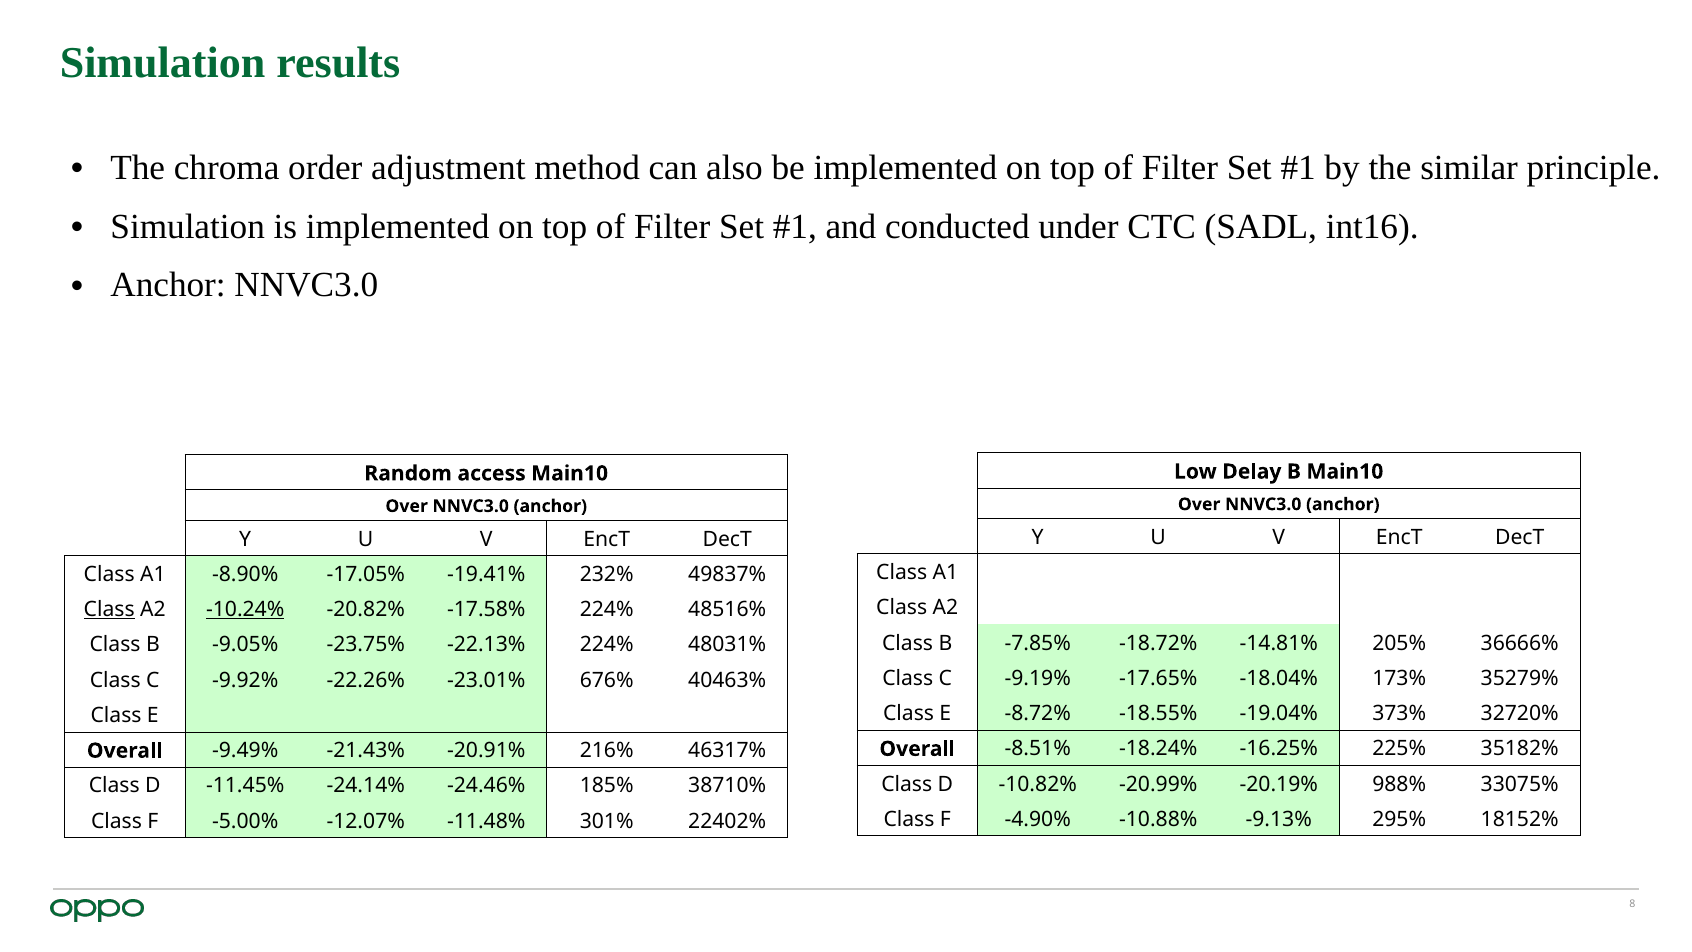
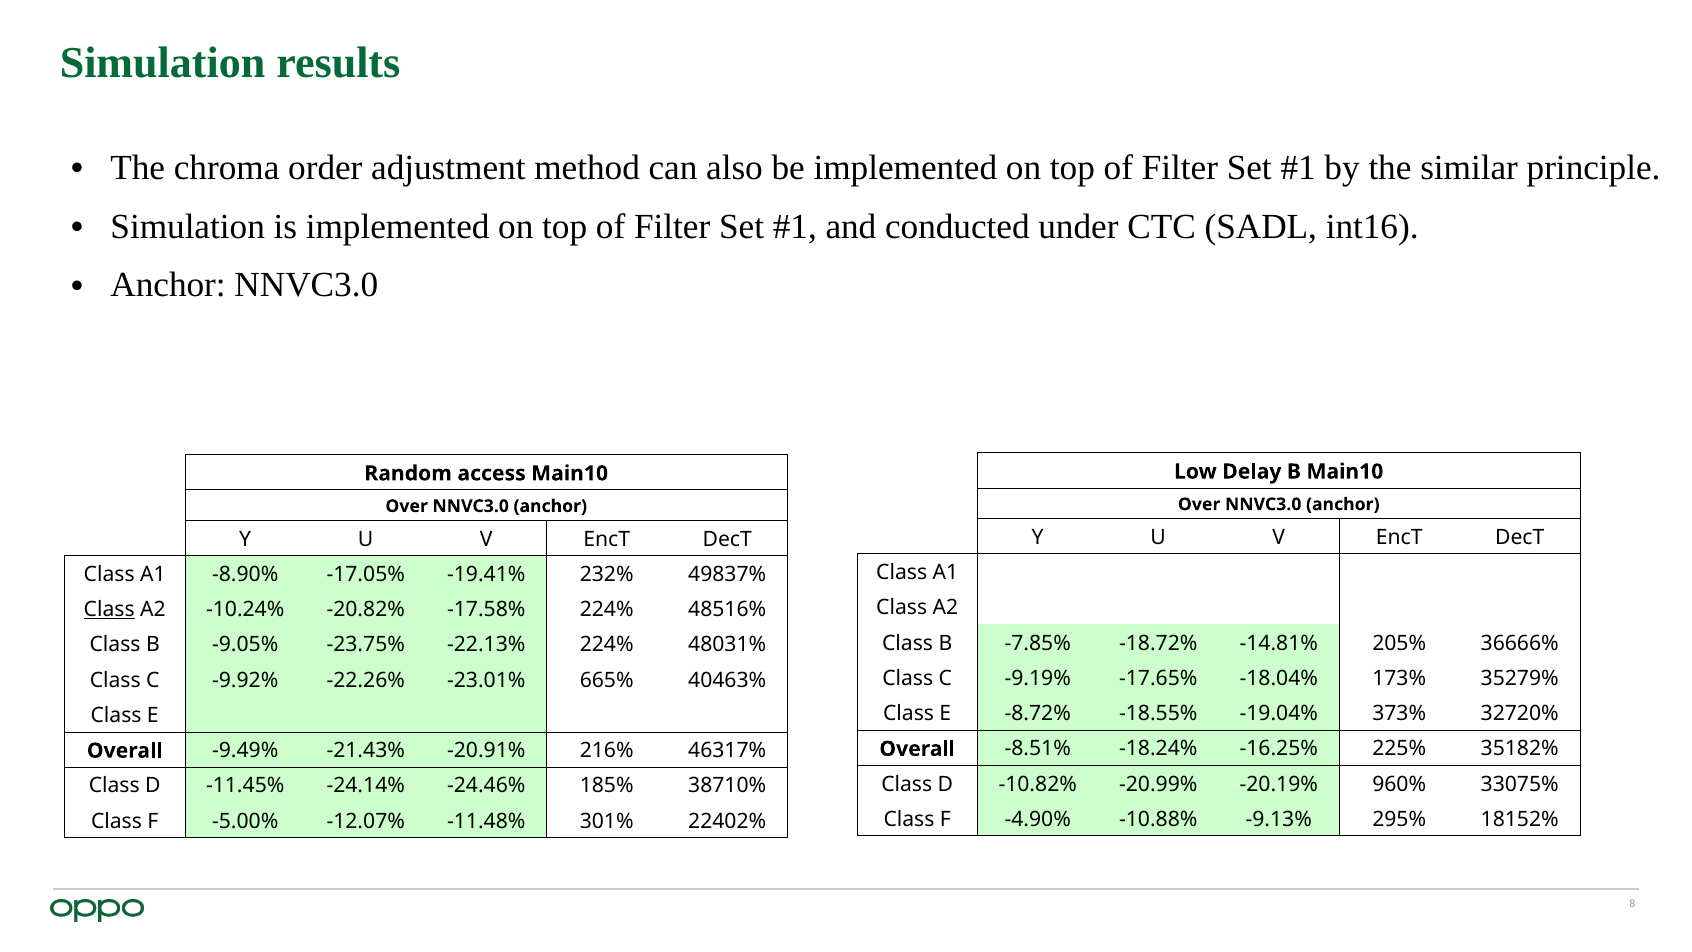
-10.24% underline: present -> none (245, 610)
676%: 676% -> 665% (607, 680)
988%: 988% -> 960% (1399, 784)
